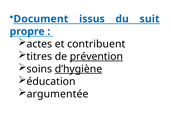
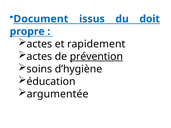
suit: suit -> doit (150, 19)
contribuent: contribuent -> rapidement (96, 44)
titres: titres -> actes (39, 57)
d’hygiène underline: present -> none (78, 69)
